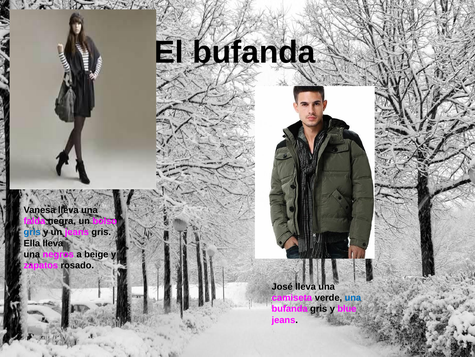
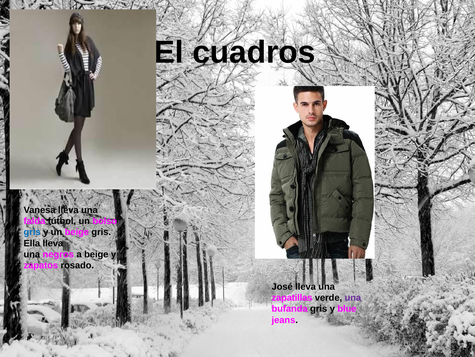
El bufanda: bufanda -> cuadros (254, 52)
negra: negra -> fútbol (62, 221)
un jeans: jeans -> beige (77, 232)
camiseta: camiseta -> zapatillas (292, 297)
una colour: blue -> purple (353, 297)
